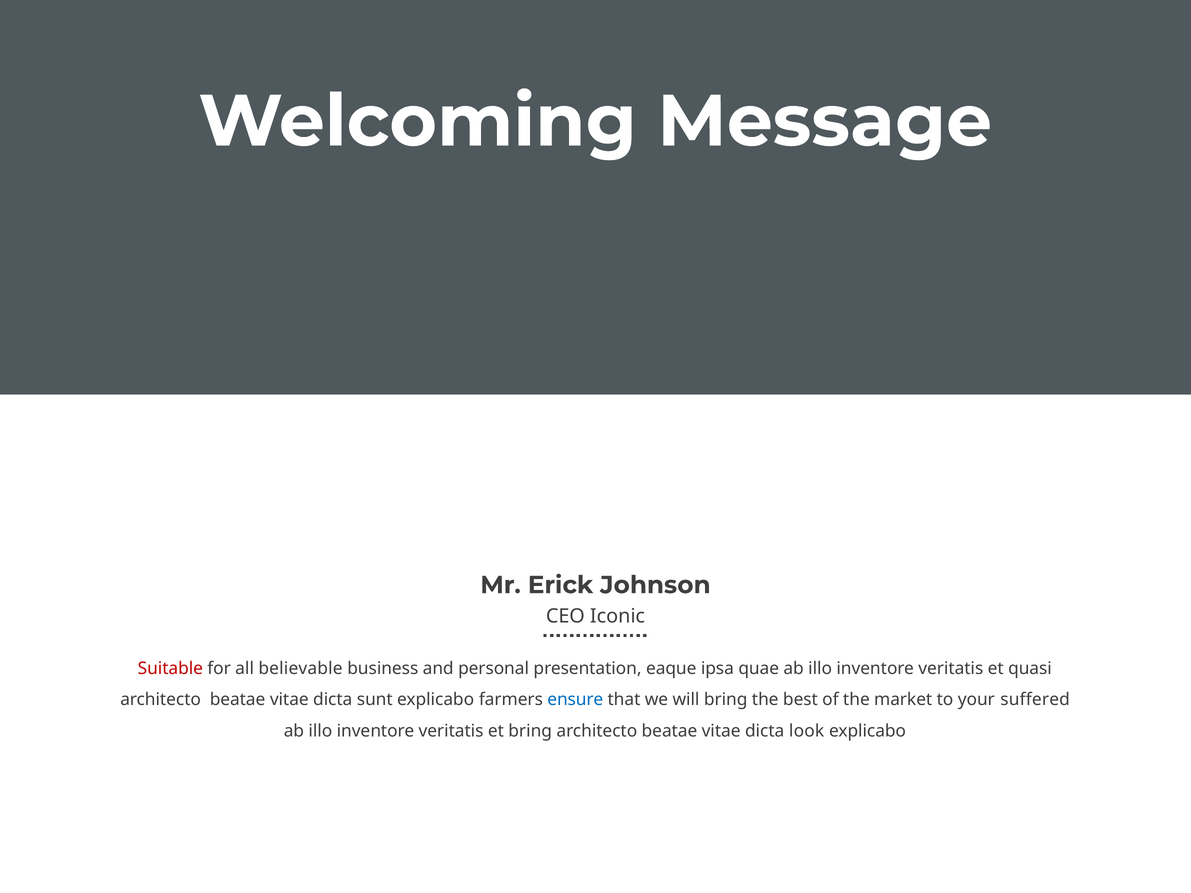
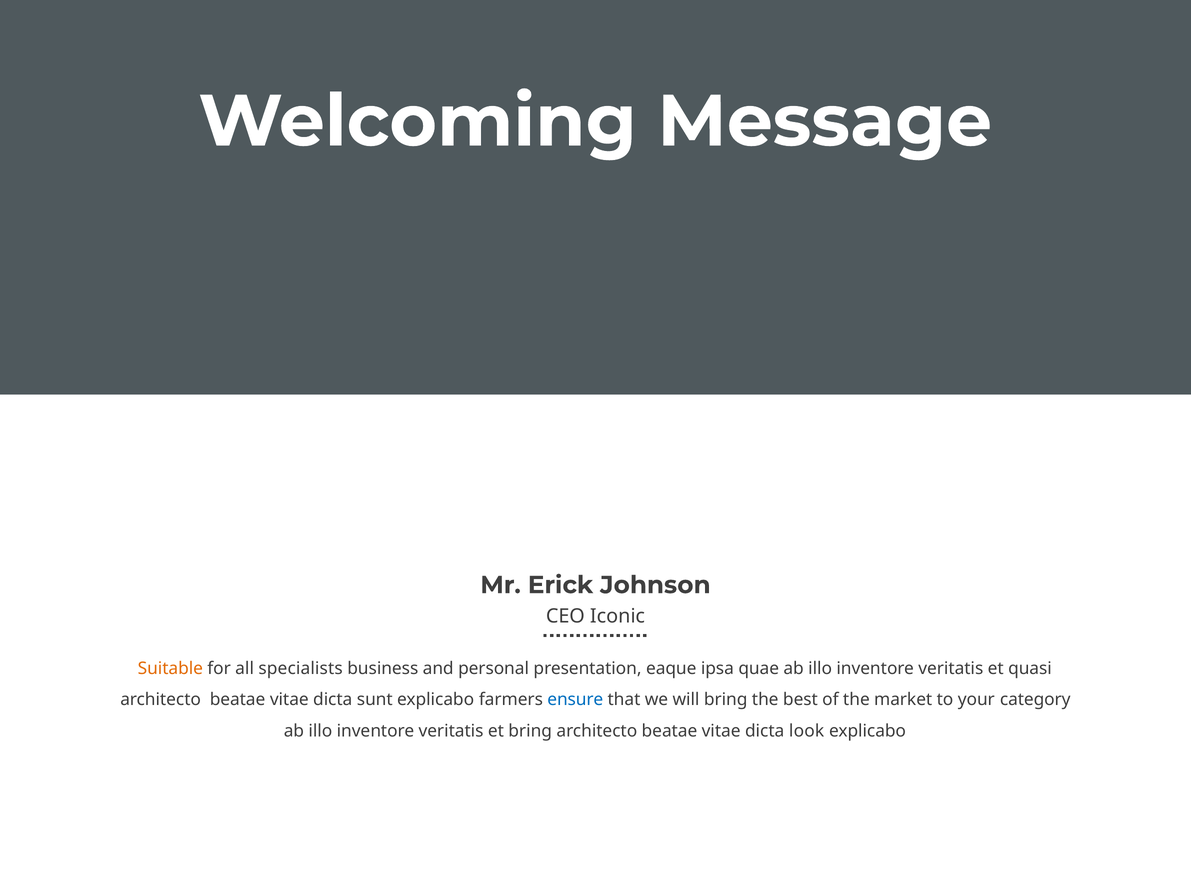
Suitable colour: red -> orange (170, 669)
believable: believable -> specialists (301, 669)
suffered: suffered -> category (1035, 700)
